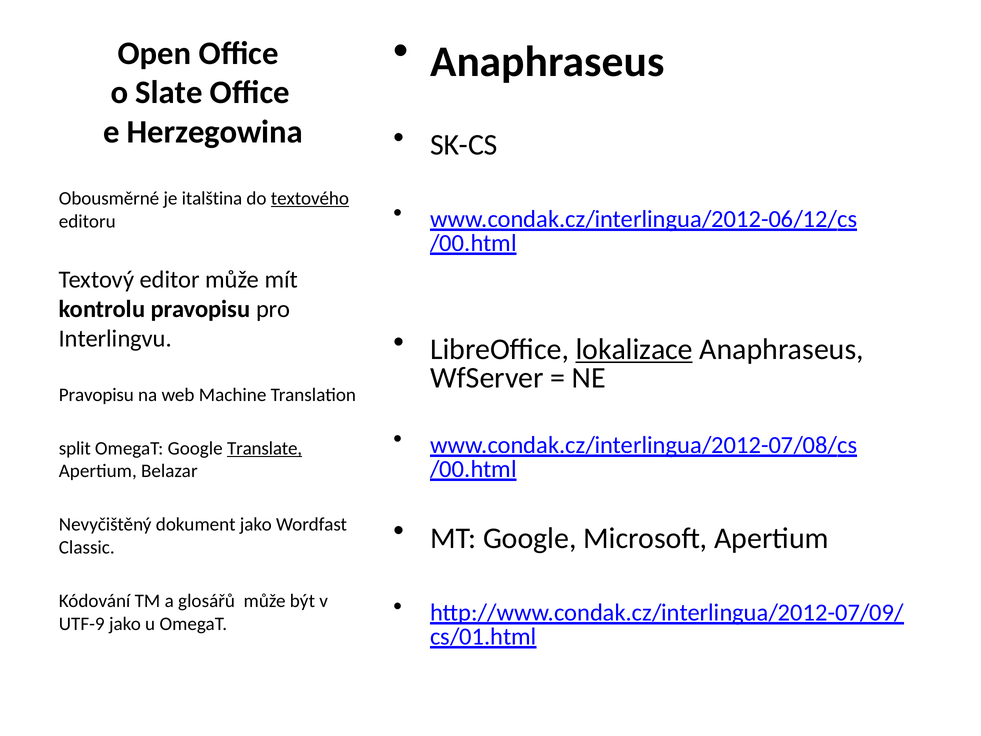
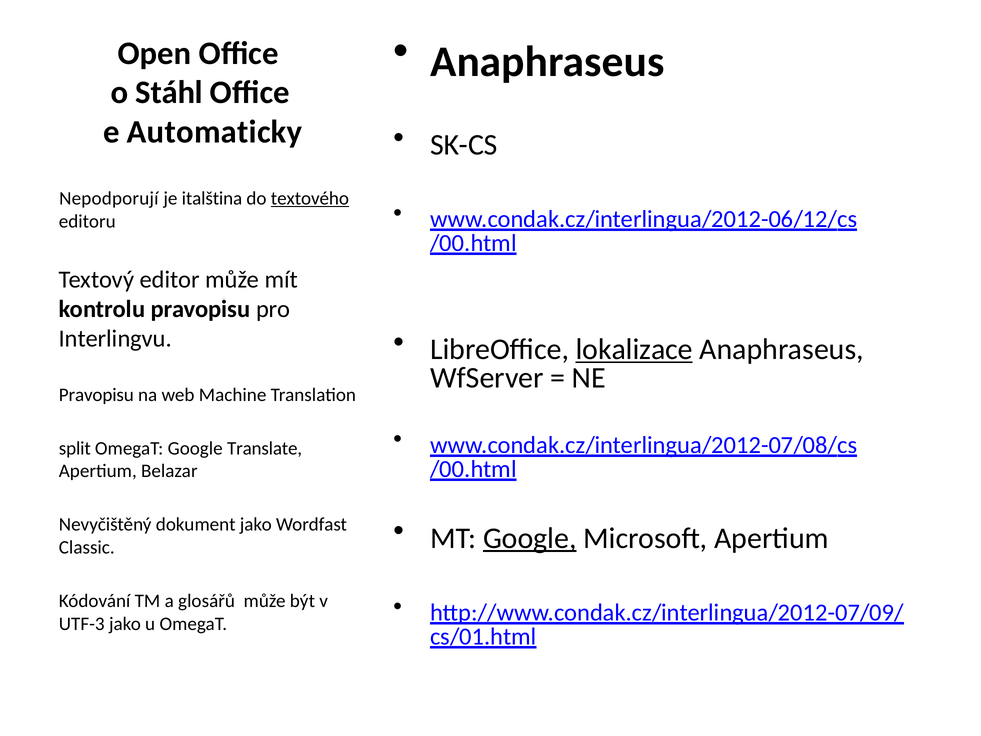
Slate: Slate -> Stáhl (169, 92)
Herzegowina: Herzegowina -> Automaticky (215, 132)
Obousměrné: Obousměrné -> Nepodporují (109, 198)
Translate underline: present -> none (265, 448)
Google underline: none -> present (530, 538)
UTF-9: UTF-9 -> UTF-3 (82, 624)
